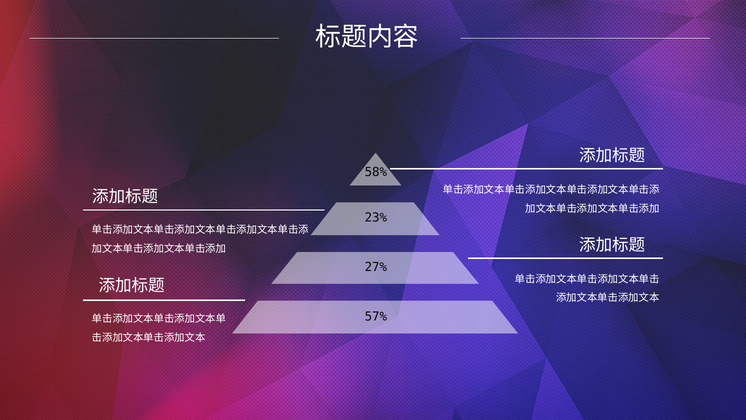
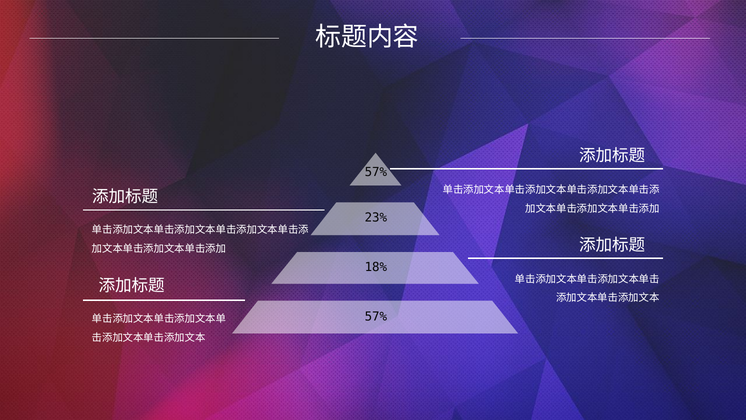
58%: 58% -> 57% (376, 172)
27%: 27% -> 18% (376, 267)
